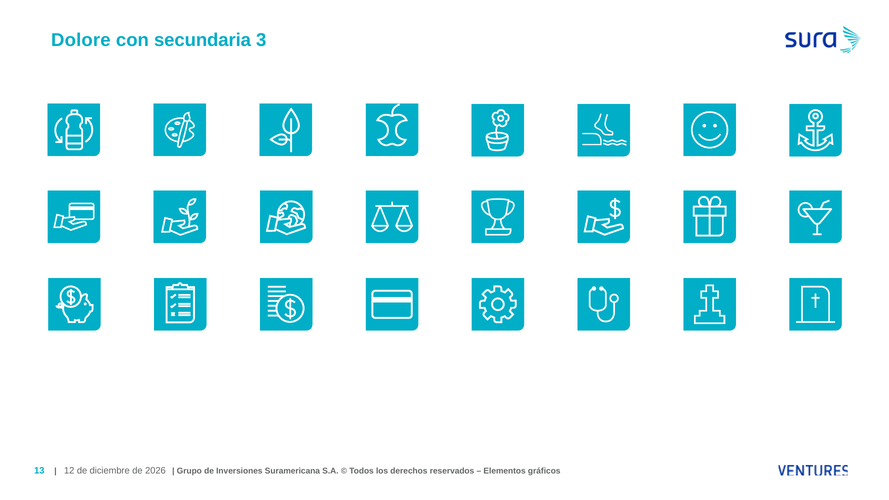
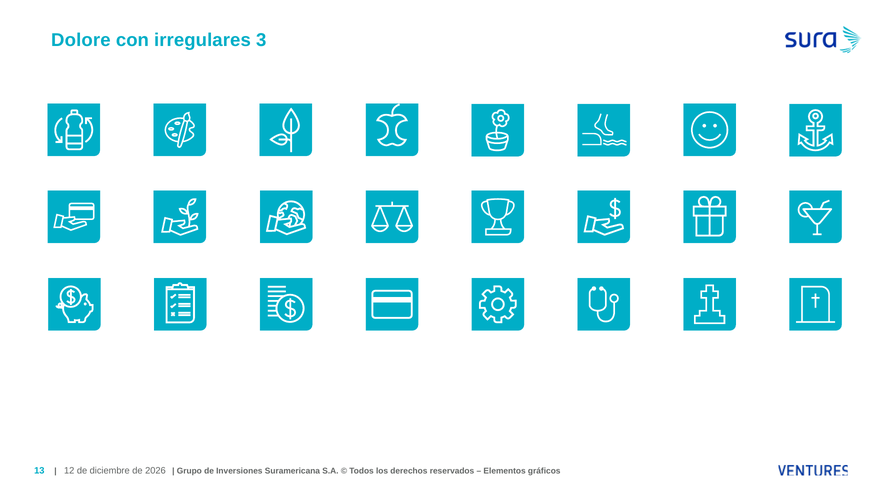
secundaria: secundaria -> irregulares (202, 40)
